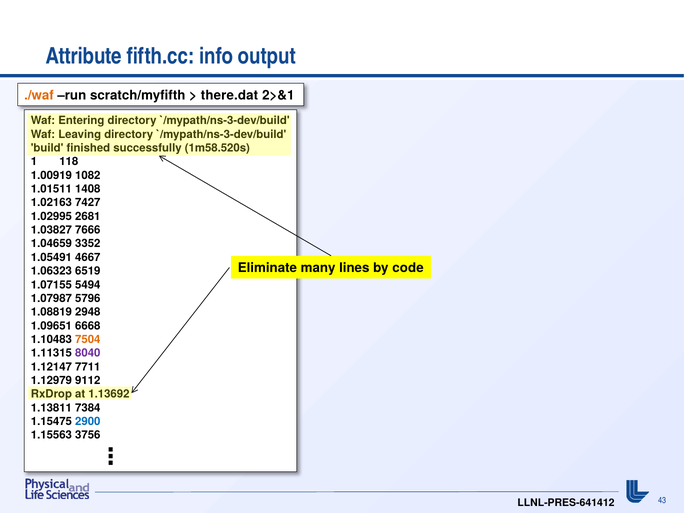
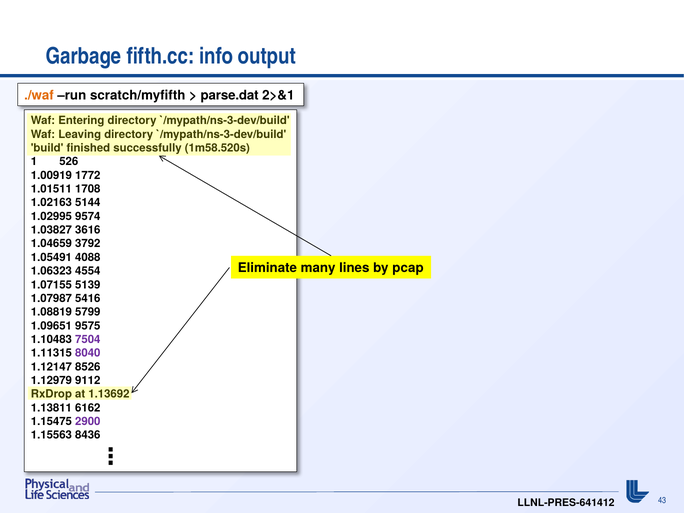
Attribute: Attribute -> Garbage (83, 56)
there.dat: there.dat -> parse.dat (230, 96)
118: 118 -> 526 (69, 162)
1082: 1082 -> 1772 (88, 175)
1408: 1408 -> 1708 (88, 189)
7427: 7427 -> 5144 (88, 203)
2681: 2681 -> 9574 (88, 216)
7666: 7666 -> 3616 (88, 230)
3352: 3352 -> 3792 (88, 244)
4667: 4667 -> 4088 (88, 257)
code: code -> pcap (408, 268)
6519: 6519 -> 4554 (88, 271)
5494: 5494 -> 5139 (88, 285)
5796: 5796 -> 5416 (88, 298)
2948: 2948 -> 5799 (88, 312)
6668: 6668 -> 9575 (88, 326)
7504 colour: orange -> purple (88, 339)
7711: 7711 -> 8526 (88, 367)
7384: 7384 -> 6162 (88, 408)
2900 colour: blue -> purple (88, 422)
3756: 3756 -> 8436 (88, 435)
